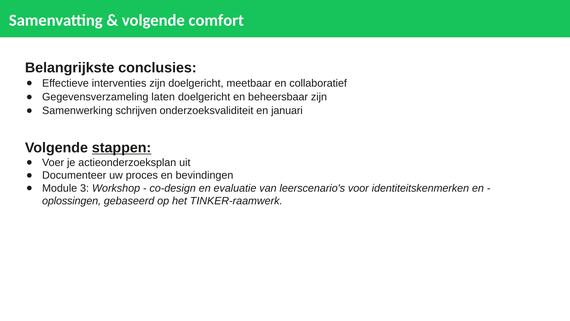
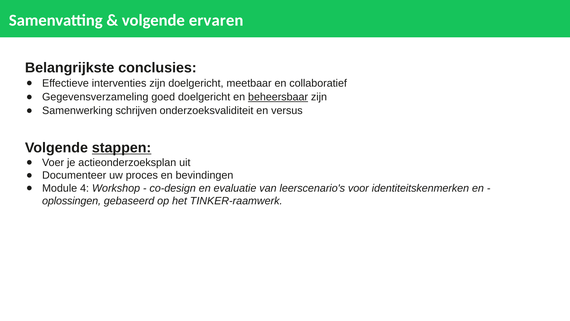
comfort: comfort -> ervaren (216, 20)
laten: laten -> goed (163, 97)
beheersbaar underline: none -> present (278, 97)
januari: januari -> versus (287, 111)
3: 3 -> 4 (85, 188)
